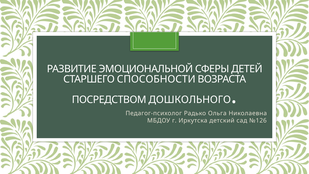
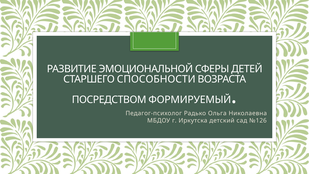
ДОШКОЛЬНОГО: ДОШКОЛЬНОГО -> ФОРМИРУЕМЫЙ (190, 100)
